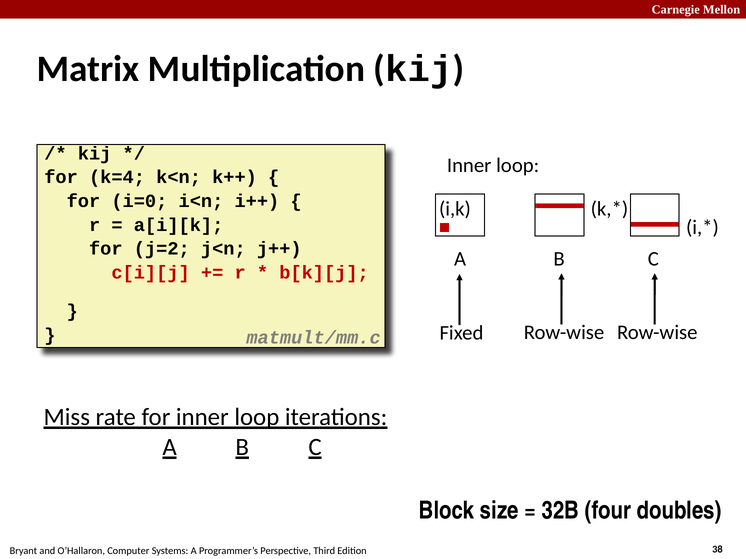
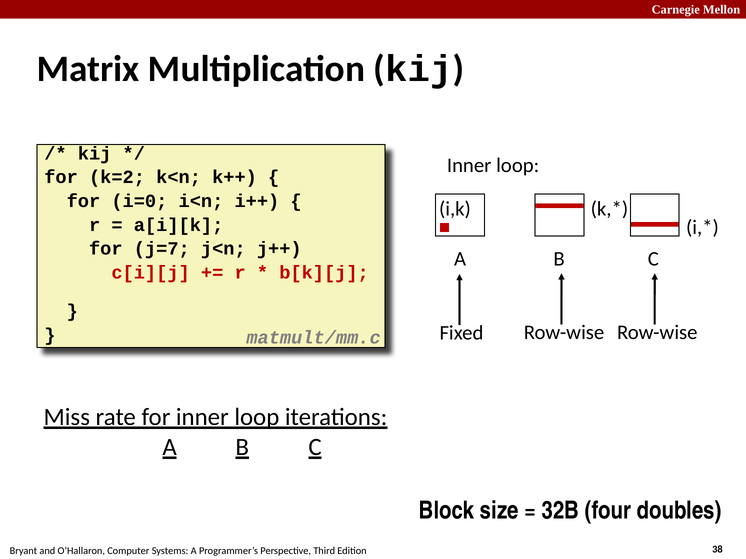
k=4: k=4 -> k=2 (117, 177)
j=2: j=2 -> j=7 (162, 249)
